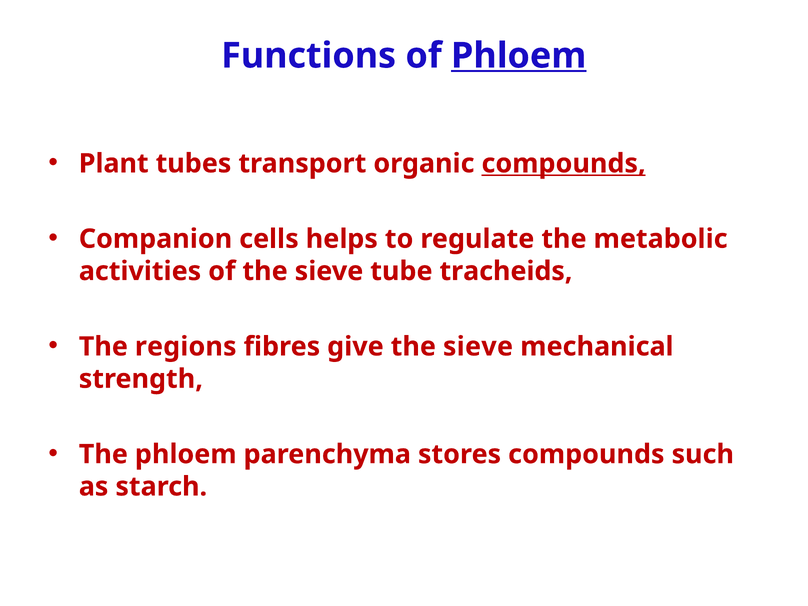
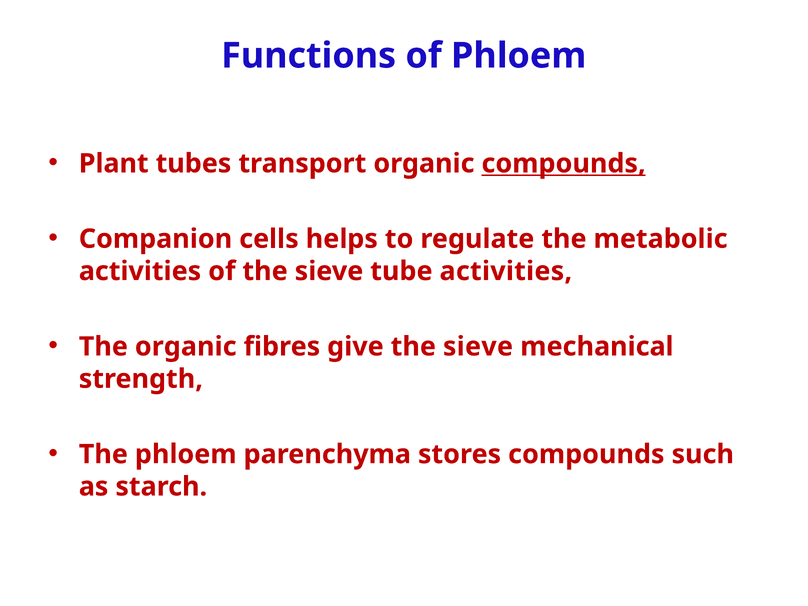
Phloem underline: present -> none (519, 56)
tube tracheids: tracheids -> activities (506, 271)
The regions: regions -> organic (186, 347)
